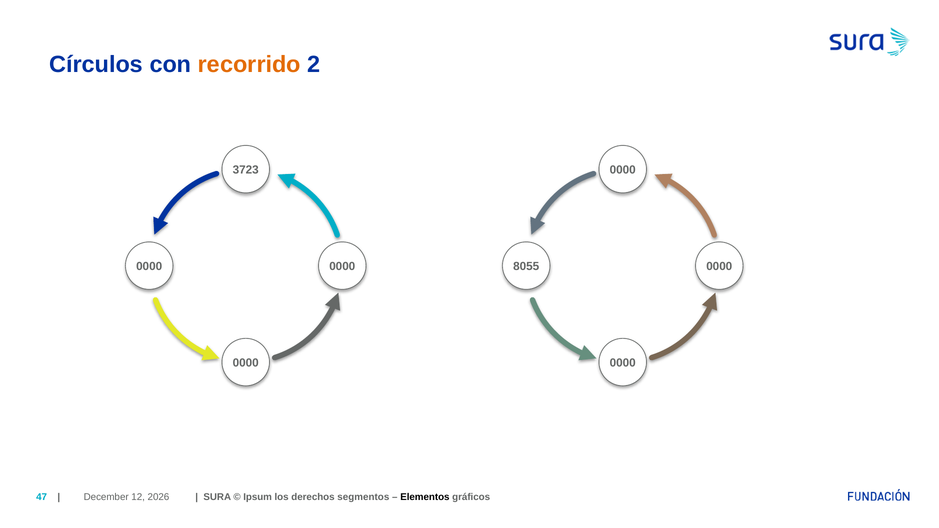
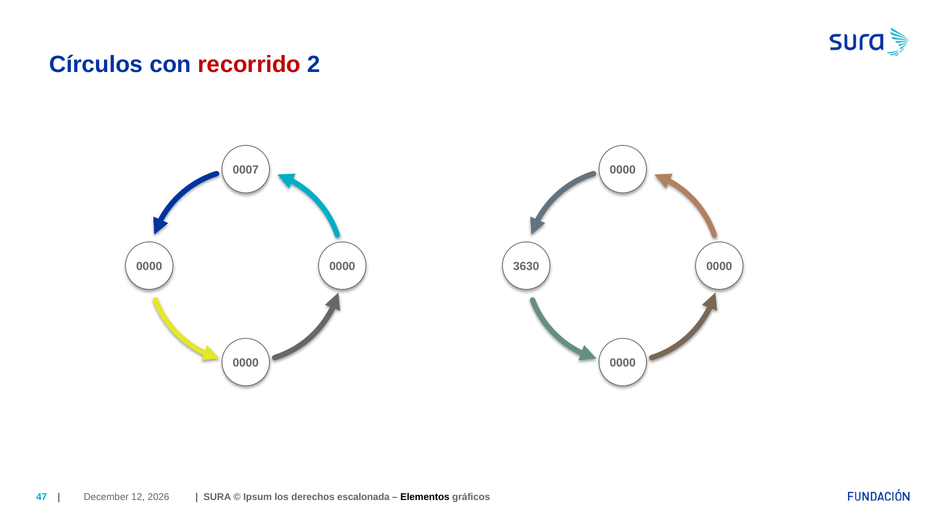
recorrido colour: orange -> red (249, 64)
3723: 3723 -> 0007 (246, 170)
8055: 8055 -> 3630 (526, 267)
segmentos: segmentos -> escalonada (363, 497)
